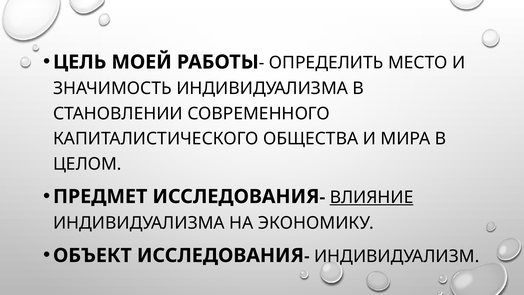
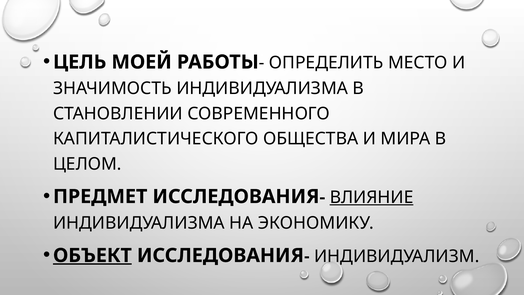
ОБЪЕКТ underline: none -> present (92, 255)
